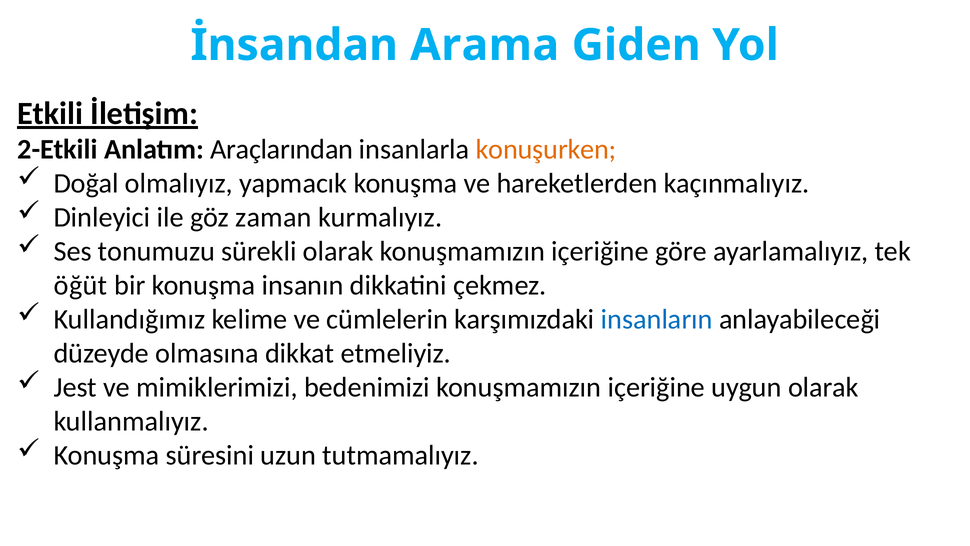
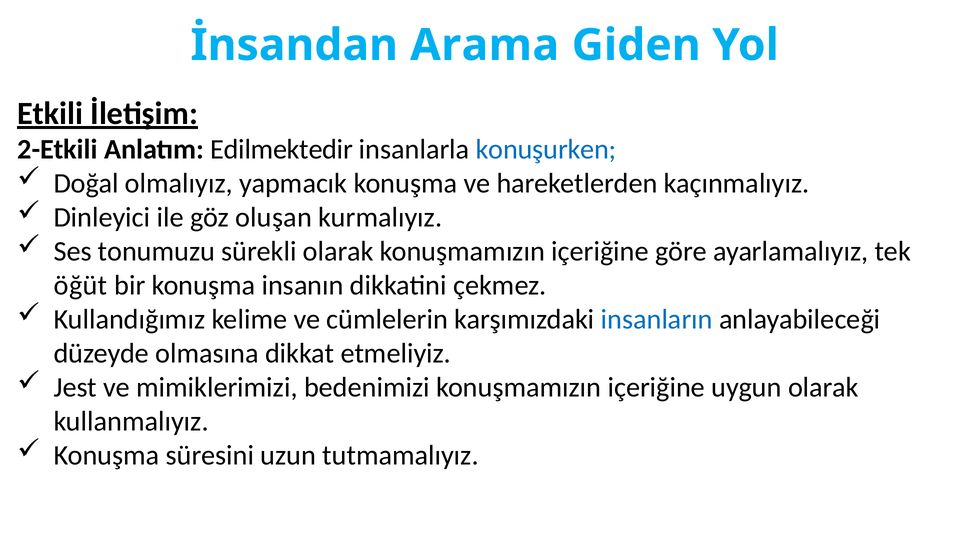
Araçlarından: Araçlarından -> Edilmektedir (282, 149)
konuşurken colour: orange -> blue (546, 149)
zaman: zaman -> oluşan (274, 217)
